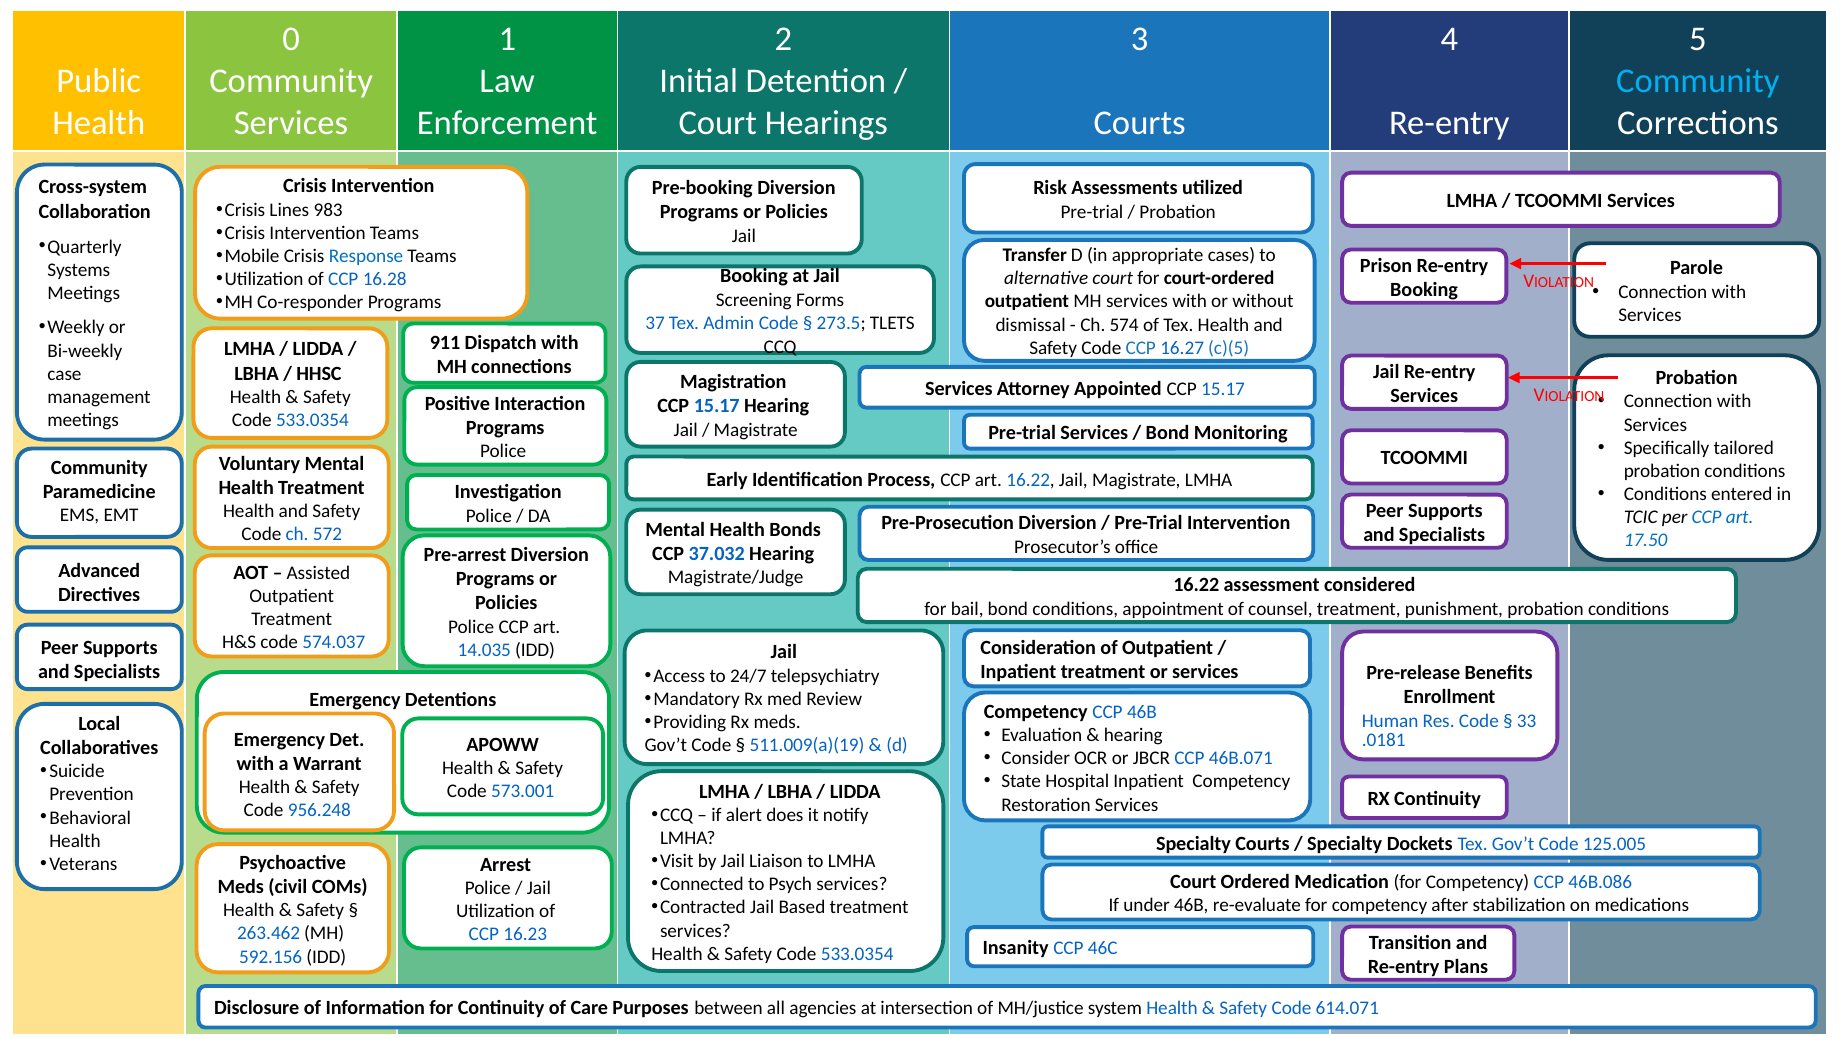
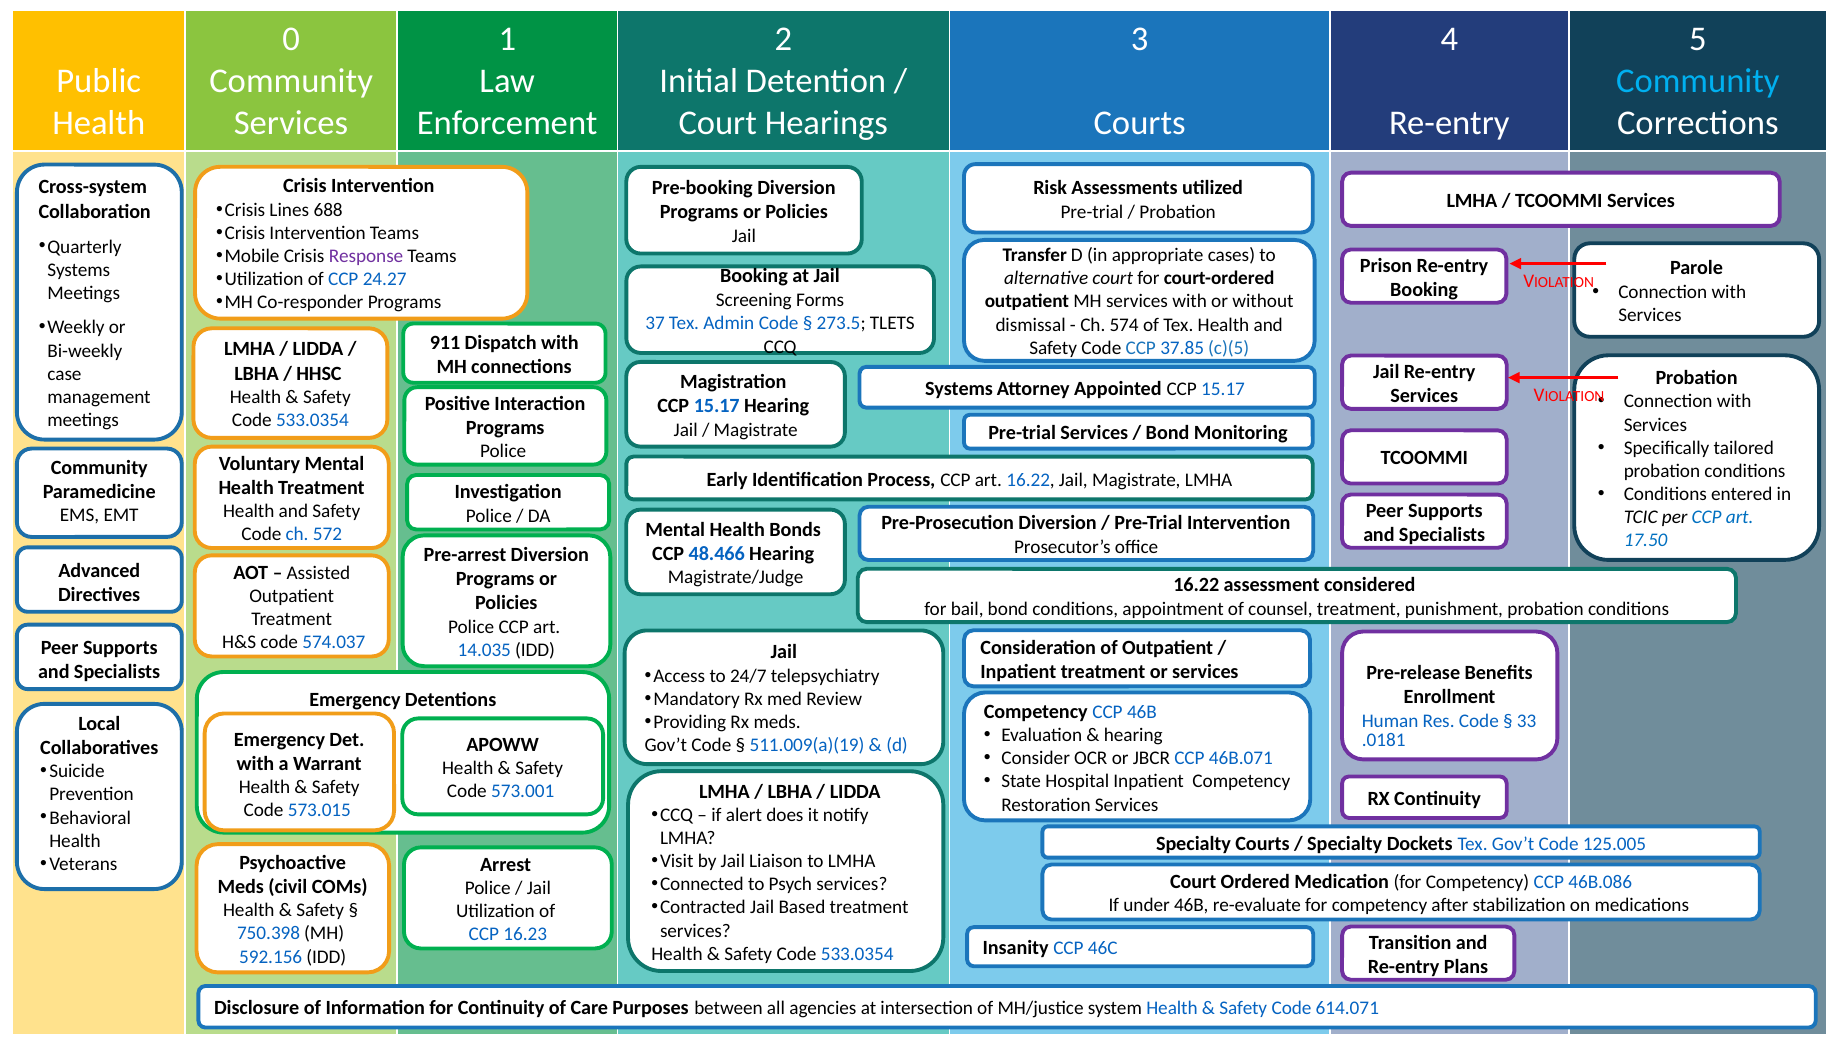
983: 983 -> 688 (328, 210)
Response colour: blue -> purple (366, 256)
16.28: 16.28 -> 24.27 (385, 279)
16.27: 16.27 -> 37.85 (1182, 348)
Services: Services -> Systems (959, 389)
37.032: 37.032 -> 48.466 (717, 554)
956.248: 956.248 -> 573.015 (319, 810)
263.462: 263.462 -> 750.398 (269, 933)
